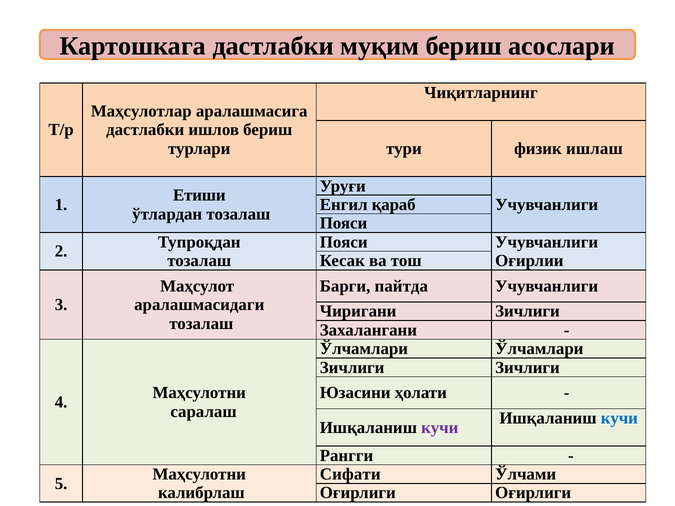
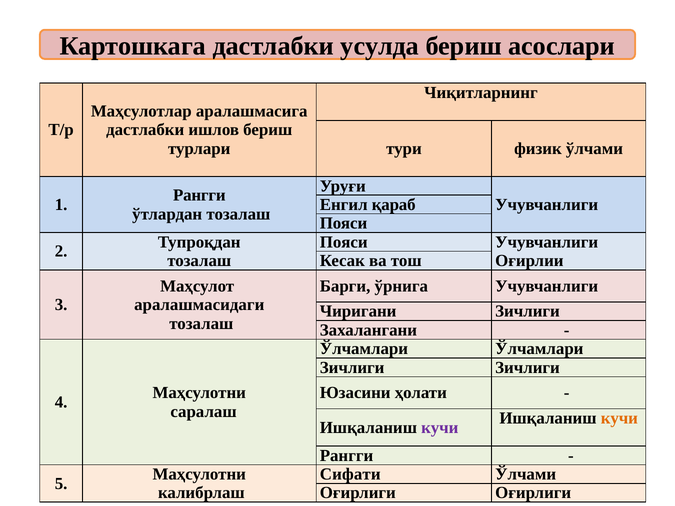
муқим: муқим -> усулда (380, 46)
физик ишлаш: ишлаш -> ўлчами (594, 149)
Етиши: Етиши -> Рангги (199, 195)
пайтда: пайтда -> ўрнига (401, 286)
кучи colour: blue -> orange (619, 418)
